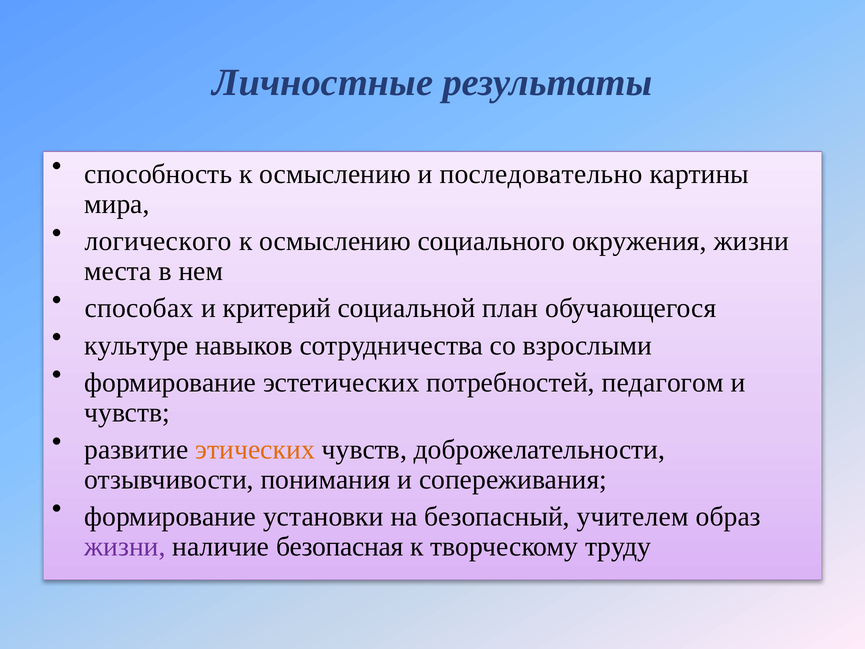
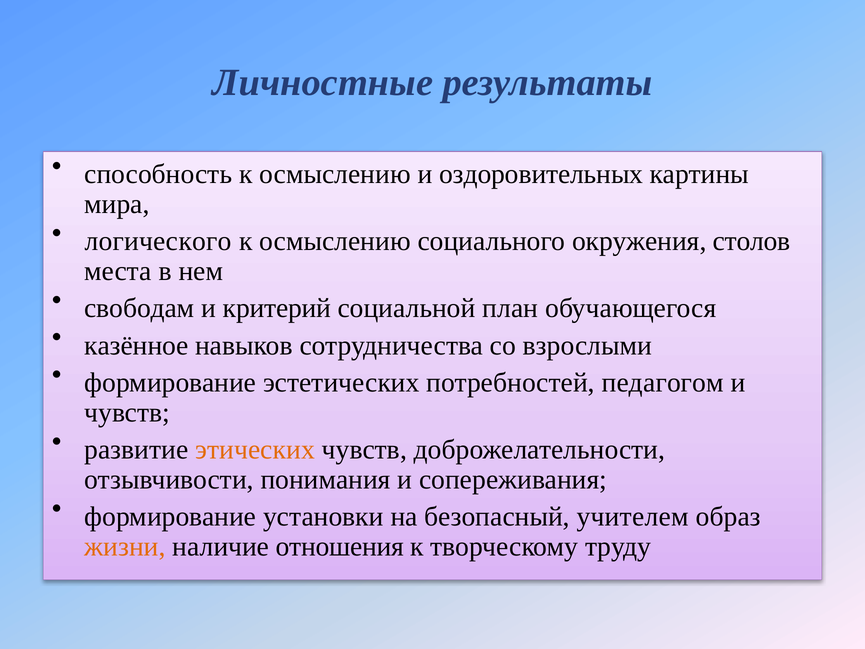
последовательно: последовательно -> оздоровительных (541, 174)
окружения жизни: жизни -> столов (752, 241)
способах: способах -> свободам (139, 308)
культуре: культуре -> казённое (136, 345)
жизни colour: purple -> orange (125, 546)
безопасная: безопасная -> отношения (340, 546)
